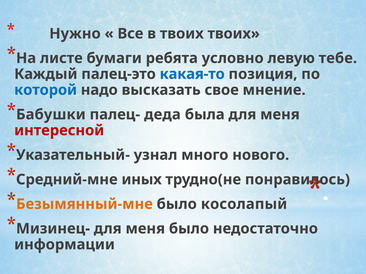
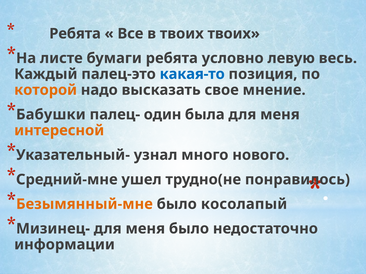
Нужно: Нужно -> Ребята (75, 34)
тебе: тебе -> весь (338, 58)
которой colour: blue -> orange (46, 90)
деда: деда -> один (163, 115)
интересной colour: red -> orange (59, 131)
иных: иных -> ушел (142, 180)
